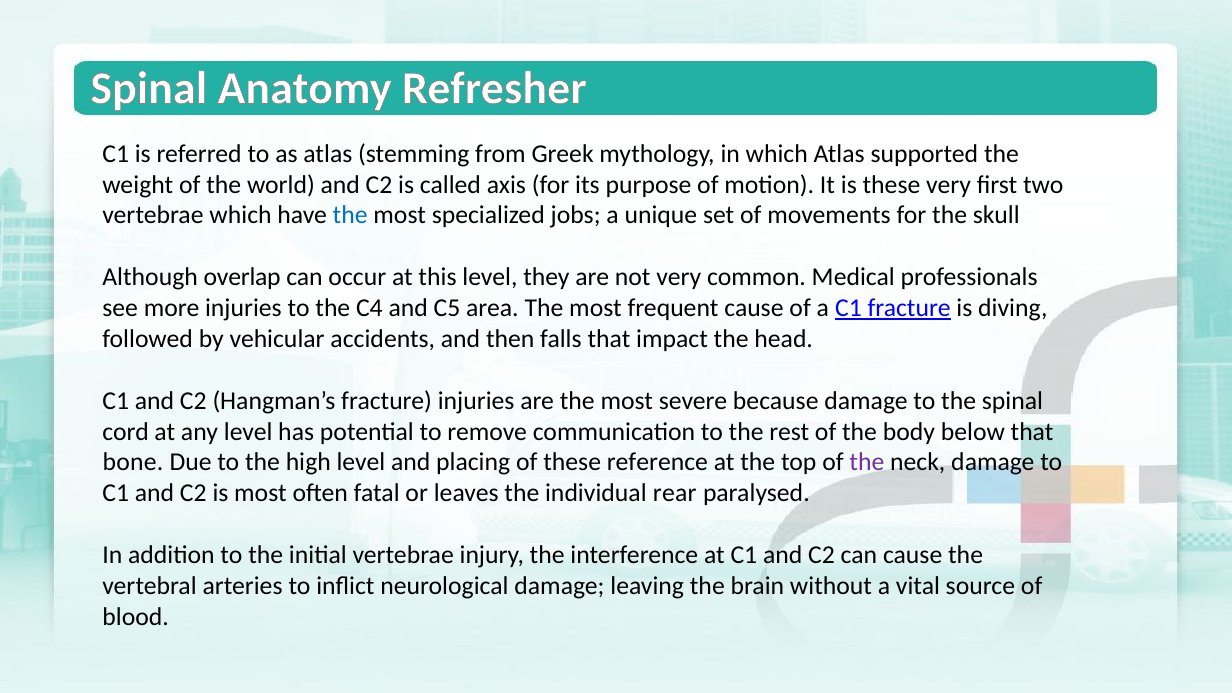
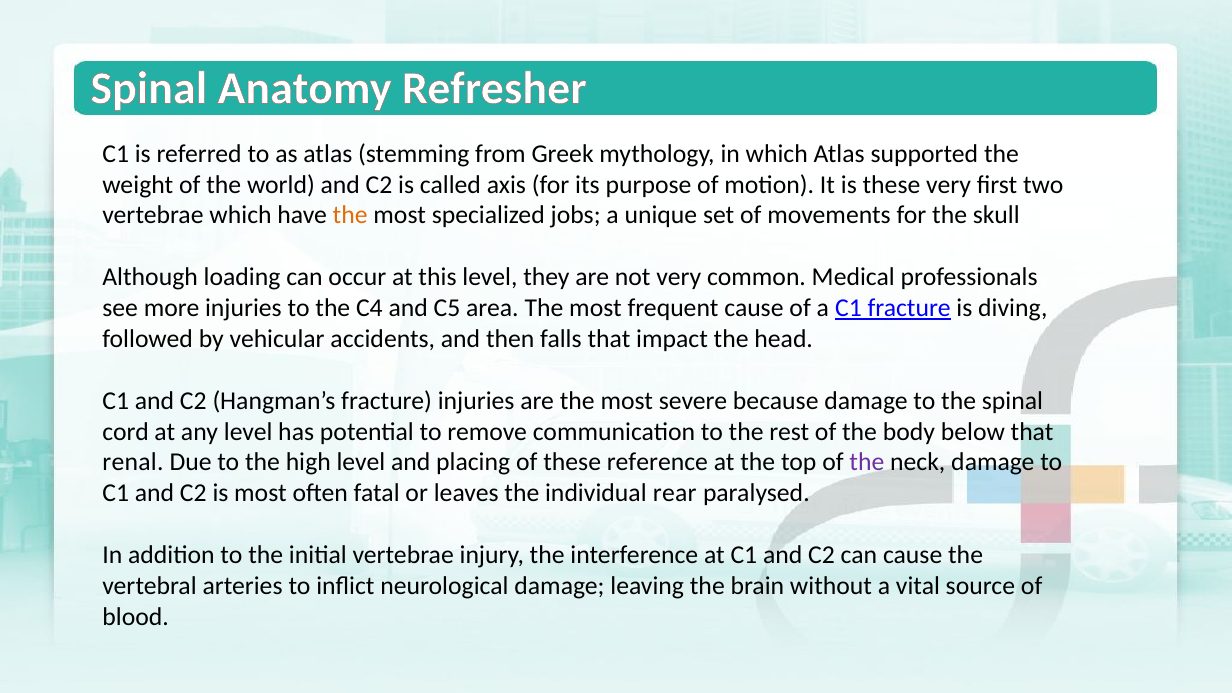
the colour: blue -> orange (350, 215)
overlap: overlap -> loading (242, 277)
bone: bone -> renal (133, 462)
